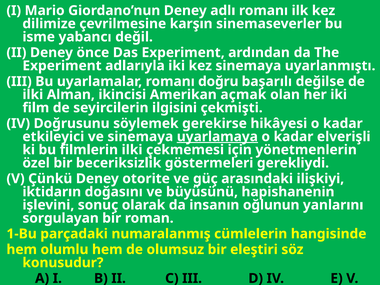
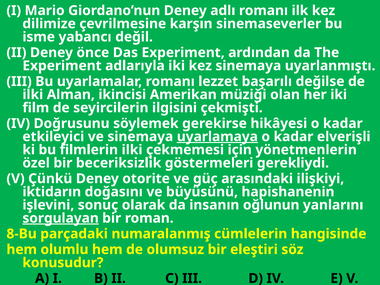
doğru: doğru -> lezzet (218, 81)
açmak: açmak -> müziği (243, 95)
sorgulayan underline: none -> present (61, 218)
1-Bu: 1-Bu -> 8-Bu (22, 234)
